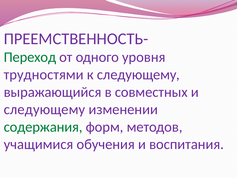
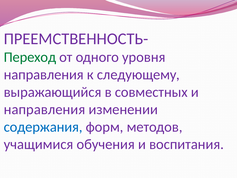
трудностями: трудностями -> направления (44, 75)
следующему: следующему -> направления (44, 109)
содержания colour: green -> blue (43, 127)
